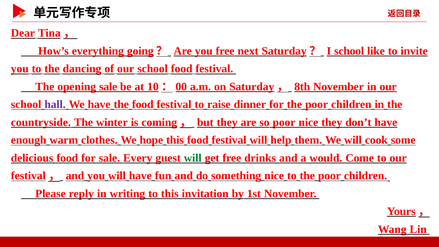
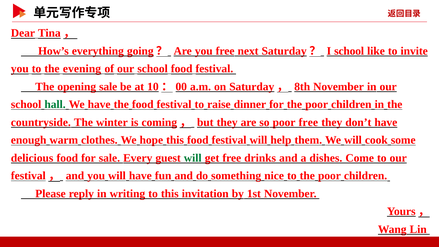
dancing: dancing -> evening (82, 69)
hall colour: purple -> green (55, 104)
poor nice: nice -> free (308, 122)
would: would -> dishes (326, 158)
